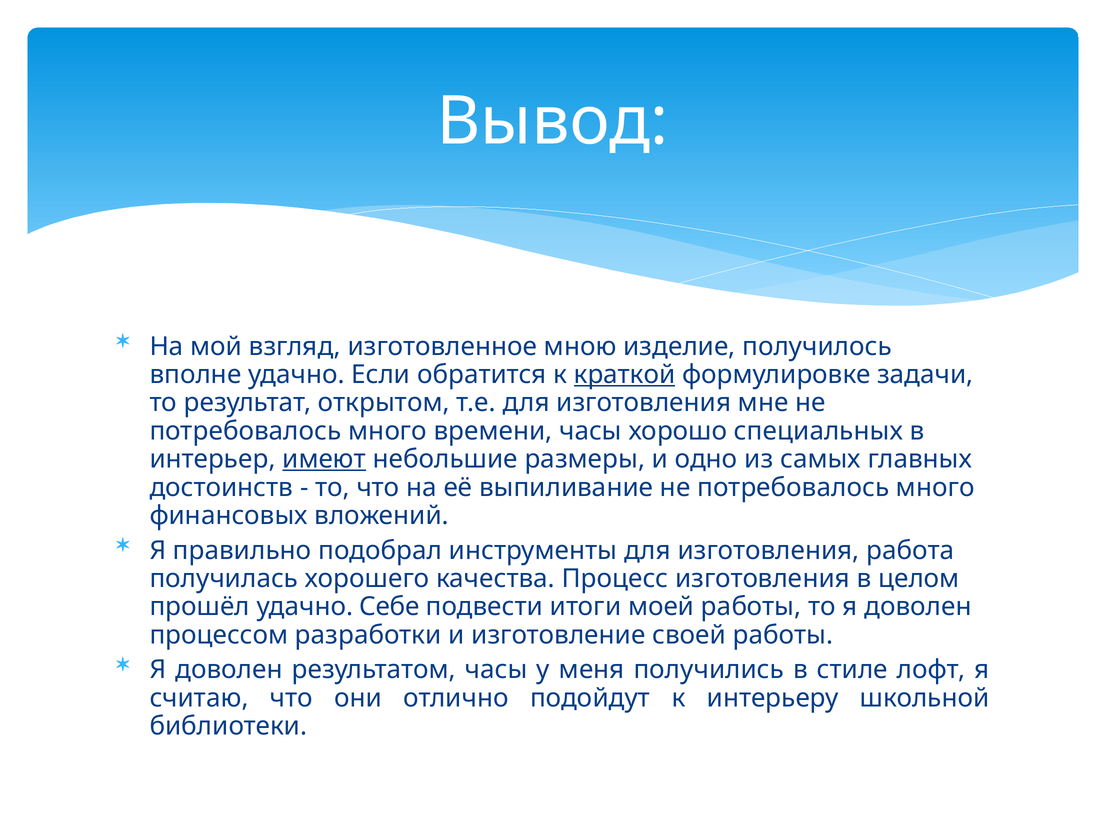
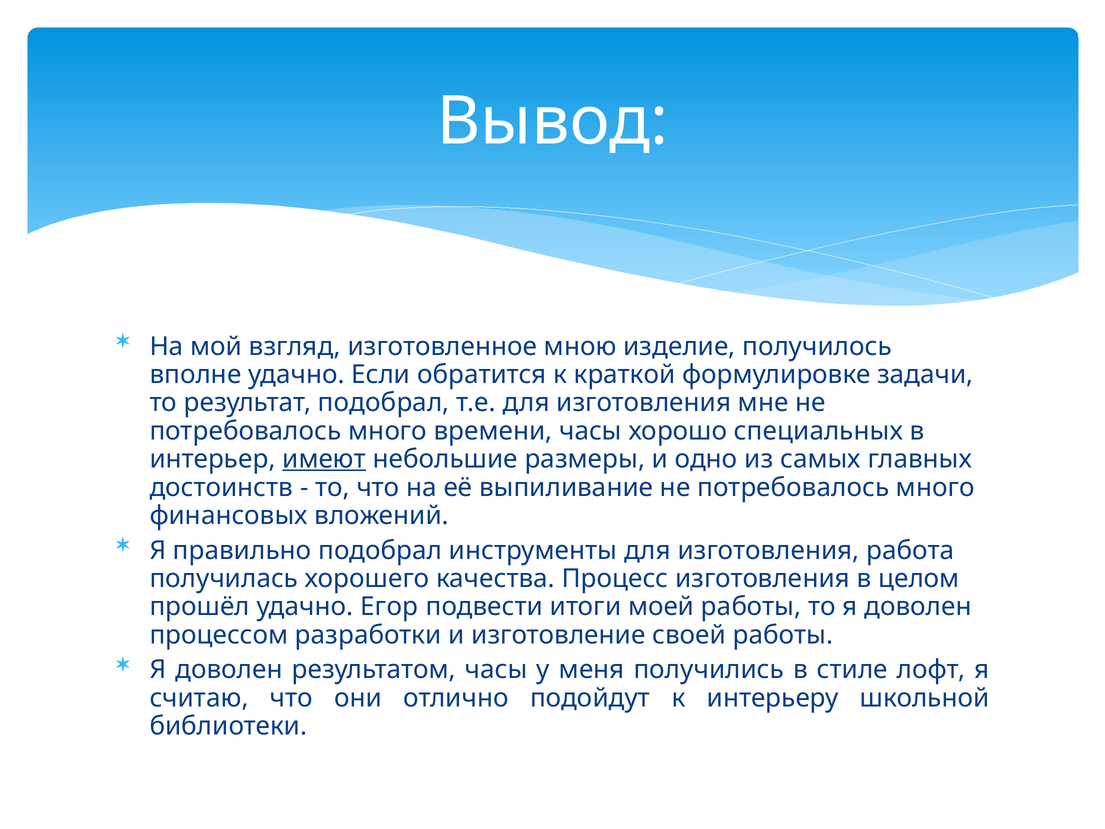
краткой underline: present -> none (625, 375)
результат открытом: открытом -> подобрал (384, 403)
Себе: Себе -> Егор (389, 607)
